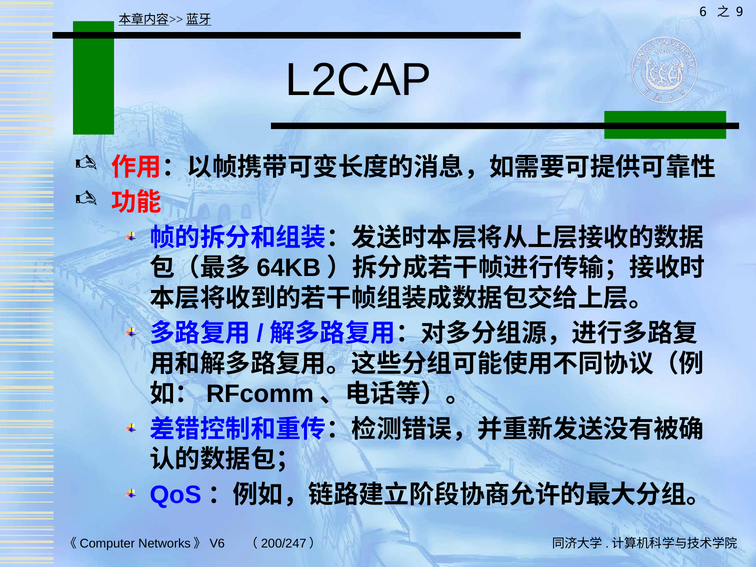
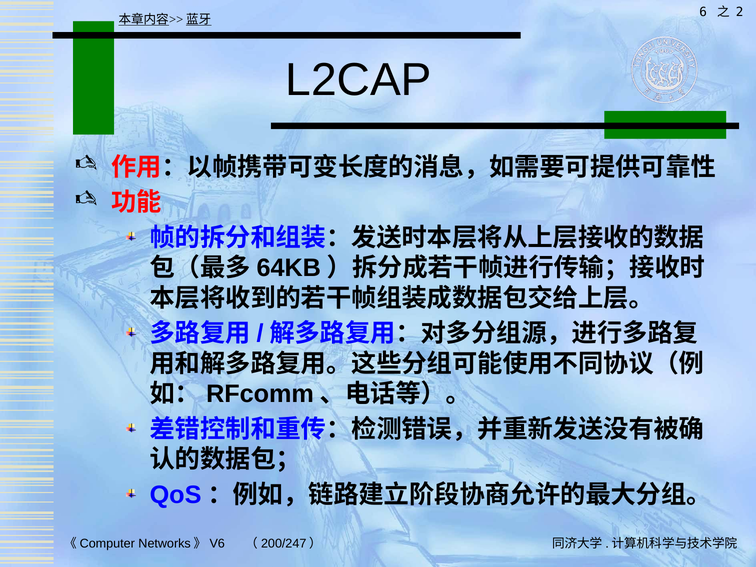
9: 9 -> 2 (740, 12)
